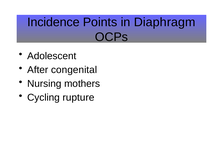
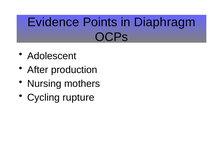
Incidence: Incidence -> Evidence (53, 22)
congenital: congenital -> production (74, 70)
